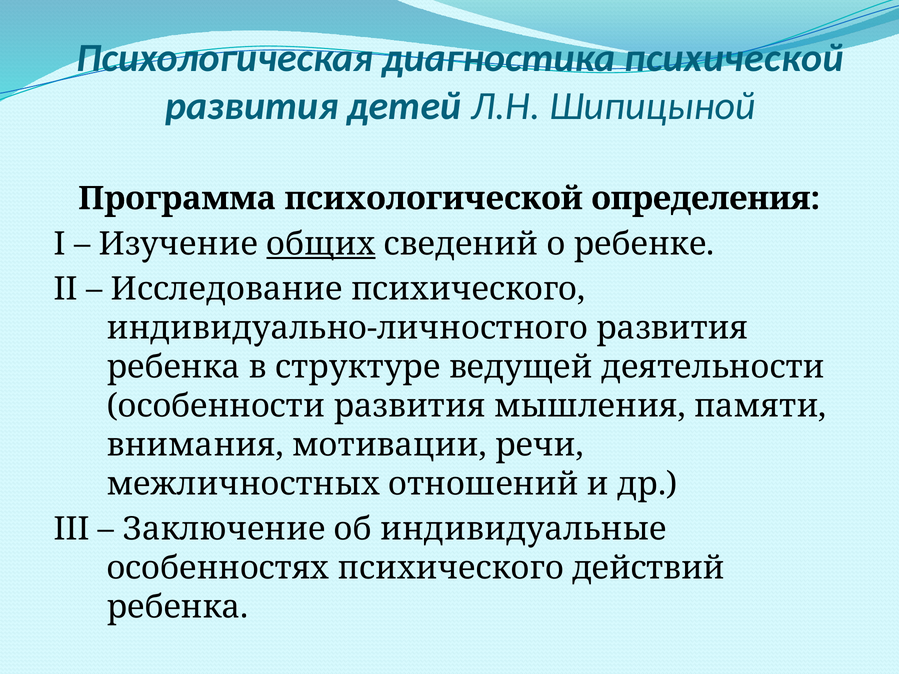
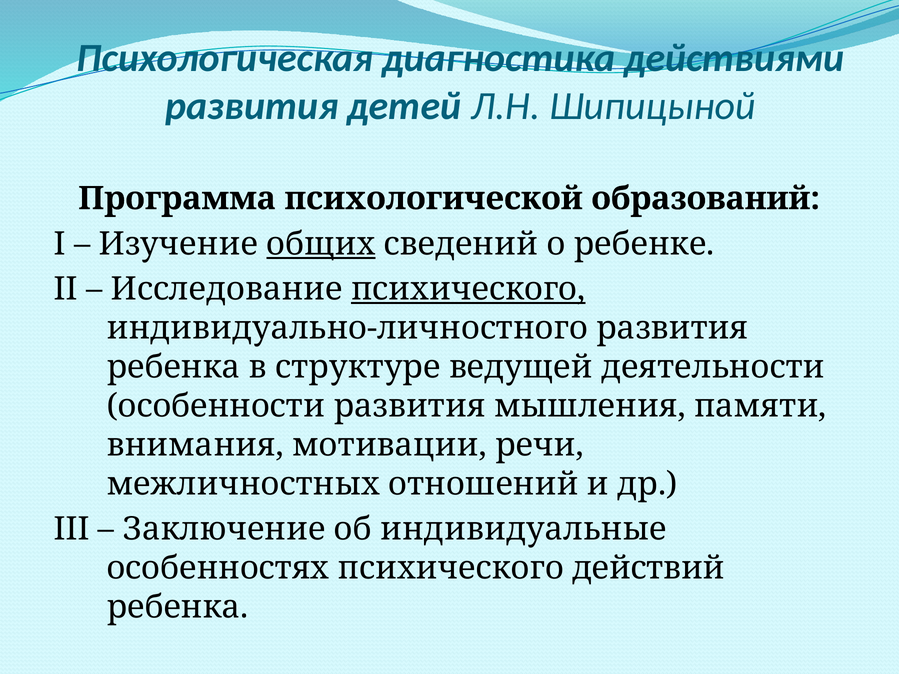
психической: психической -> действиями (734, 58)
определения: определения -> образований (706, 199)
психического underline: none -> present (468, 289)
